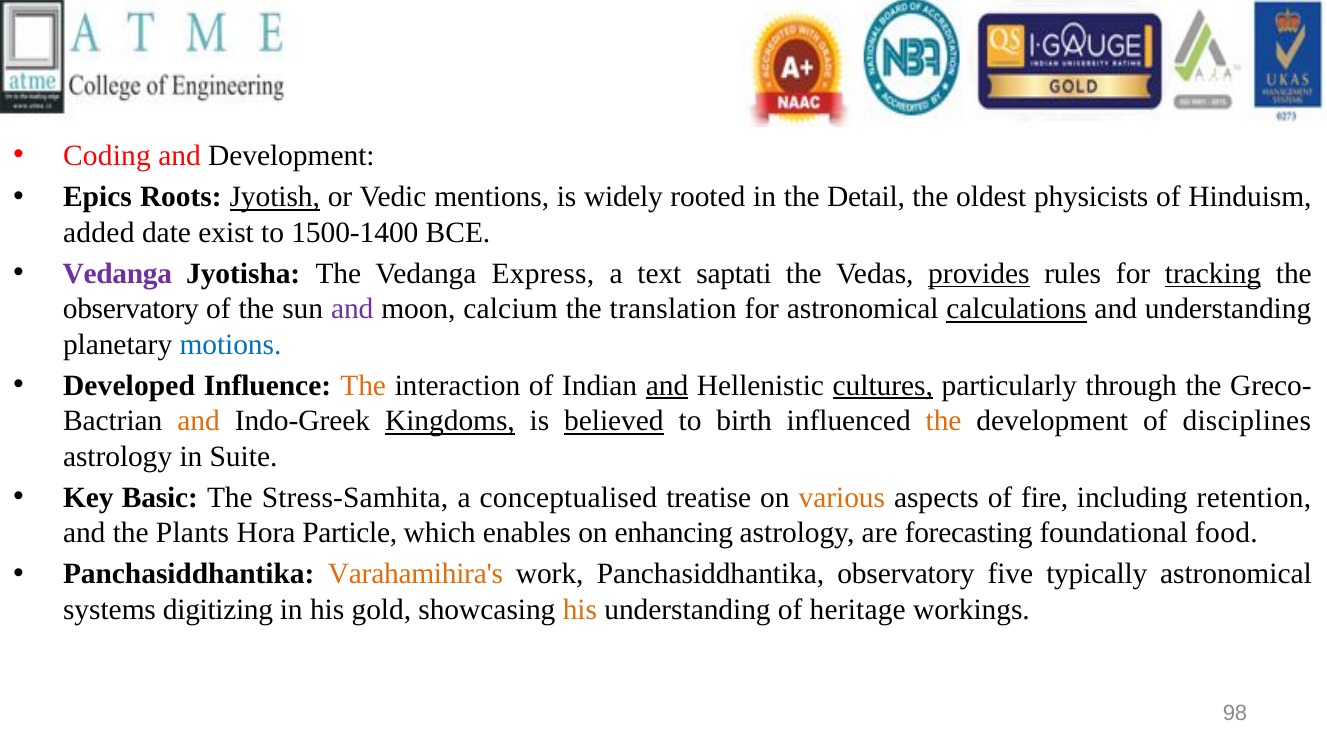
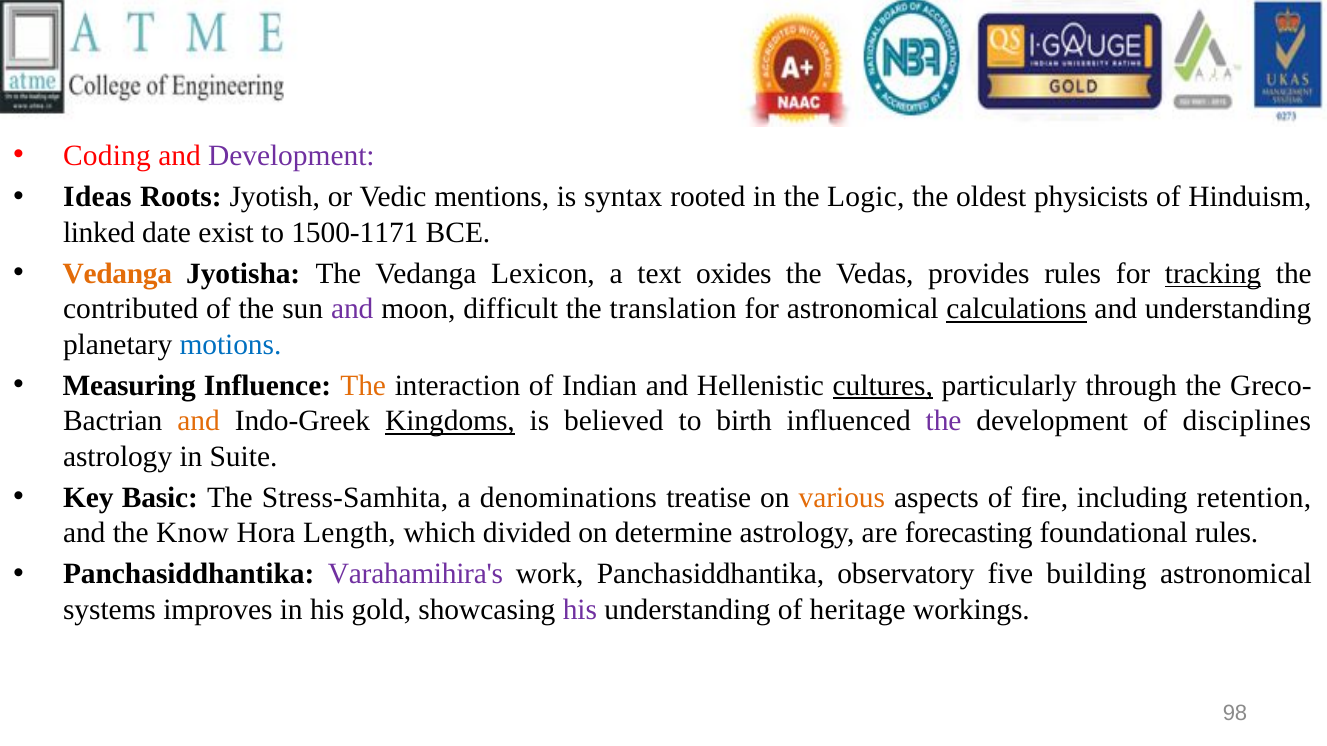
Development colour: black -> purple (291, 156)
Epics: Epics -> Ideas (97, 197)
Jyotish underline: present -> none (275, 197)
widely: widely -> syntax (623, 197)
Detail: Detail -> Logic (866, 197)
added: added -> linked (99, 233)
1500-1400: 1500-1400 -> 1500-1171 (355, 233)
Vedanga colour: purple -> orange (117, 274)
Express: Express -> Lexicon (543, 274)
saptati: saptati -> oxides (734, 274)
provides underline: present -> none (979, 274)
observatory: observatory -> contributed (131, 309)
calcium: calcium -> difficult (511, 309)
Developed: Developed -> Measuring (129, 386)
and underline: present -> none (667, 386)
believed underline: present -> none (614, 421)
the colour: orange -> purple (944, 421)
conceptualised: conceptualised -> denominations (568, 498)
Plants: Plants -> Know (192, 533)
Particle: Particle -> Length (349, 533)
enables: enables -> divided (527, 533)
enhancing: enhancing -> determine (674, 533)
foundational food: food -> rules (1227, 533)
Varahamihira's colour: orange -> purple (416, 575)
typically: typically -> building (1097, 575)
digitizing: digitizing -> improves (218, 610)
his colour: orange -> purple (580, 610)
